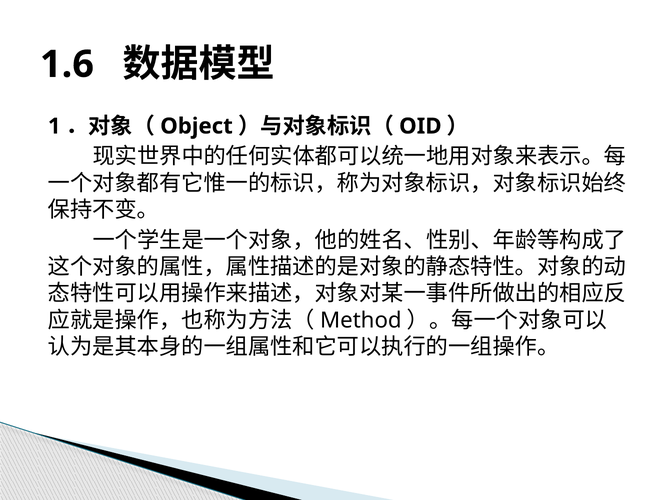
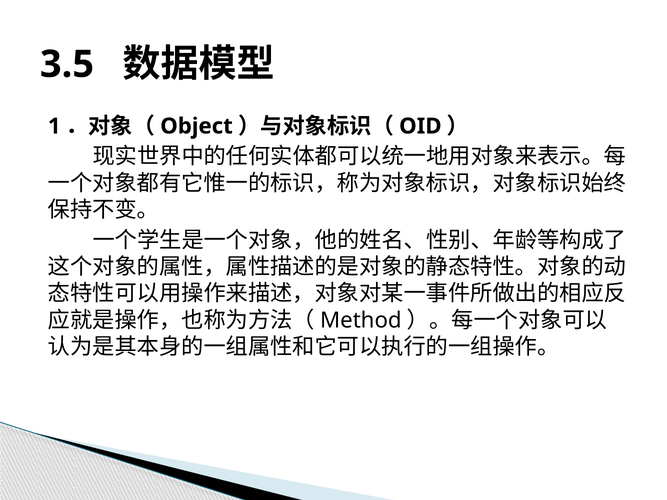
1.6: 1.6 -> 3.5 (67, 64)
